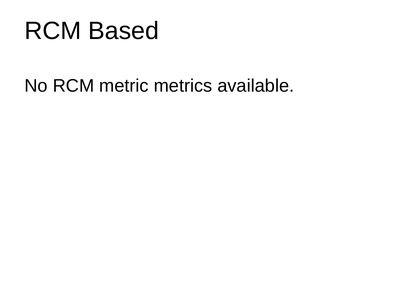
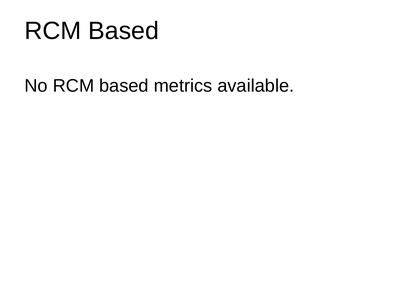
No RCM metric: metric -> based (124, 86)
